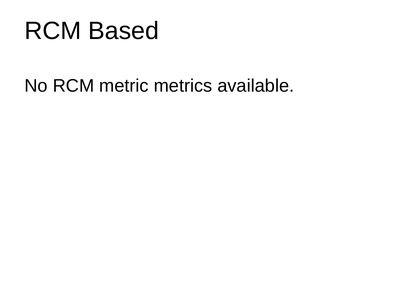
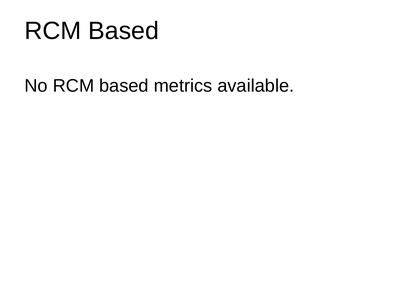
No RCM metric: metric -> based (124, 86)
